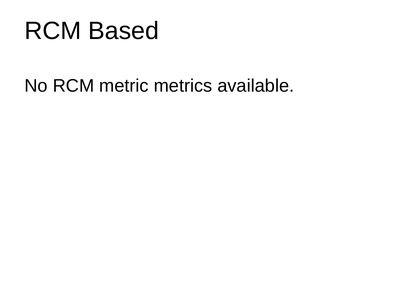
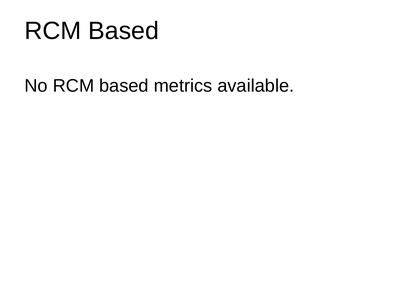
No RCM metric: metric -> based (124, 86)
